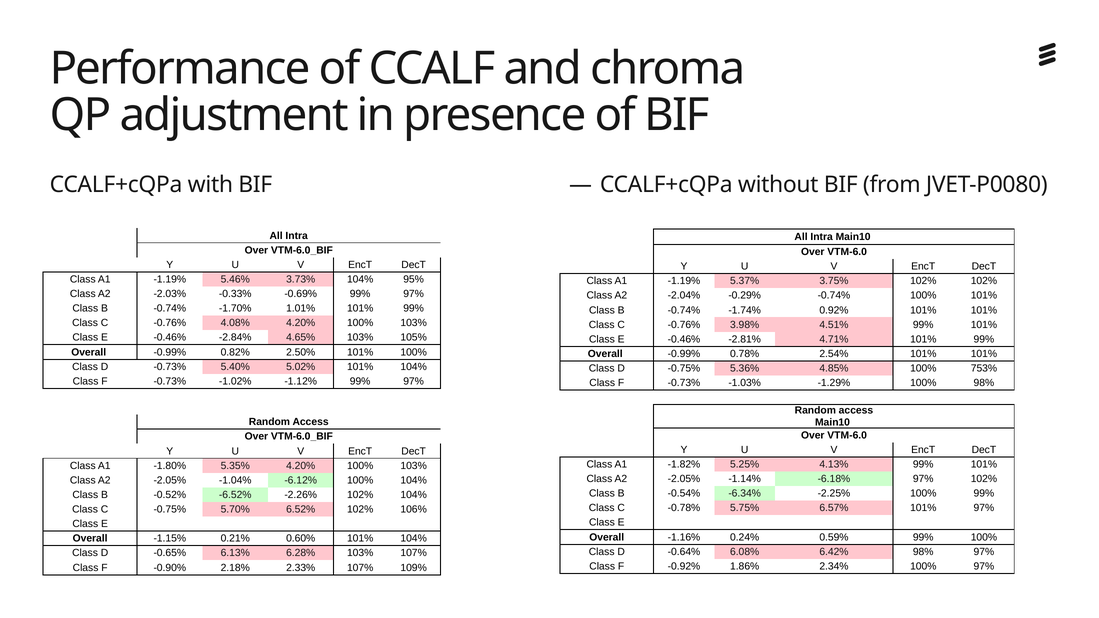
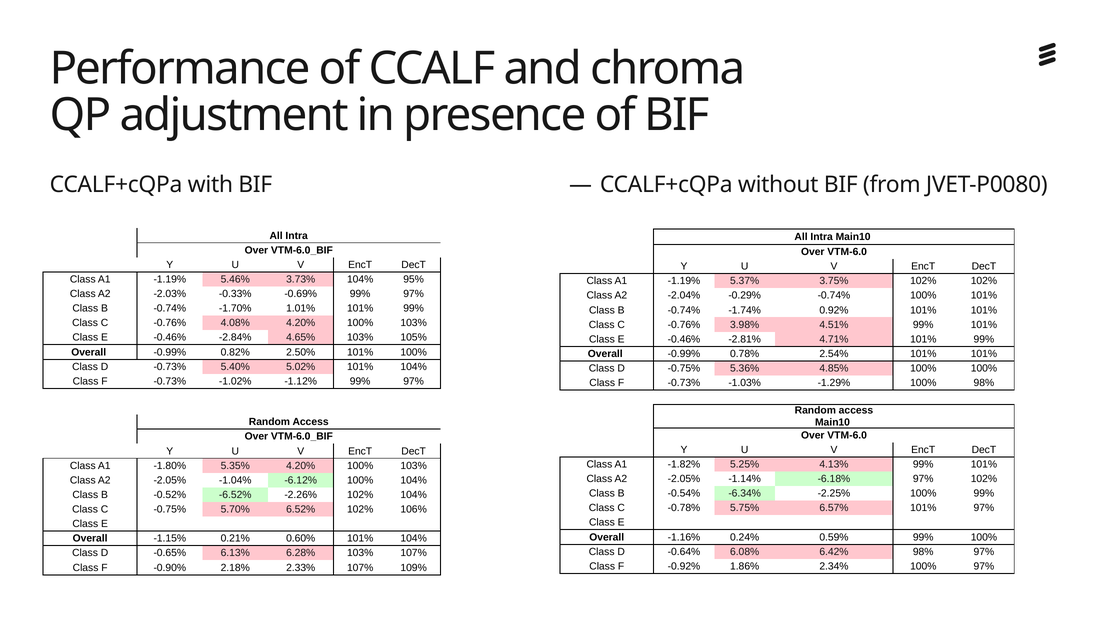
100% 753%: 753% -> 100% (984, 368)
